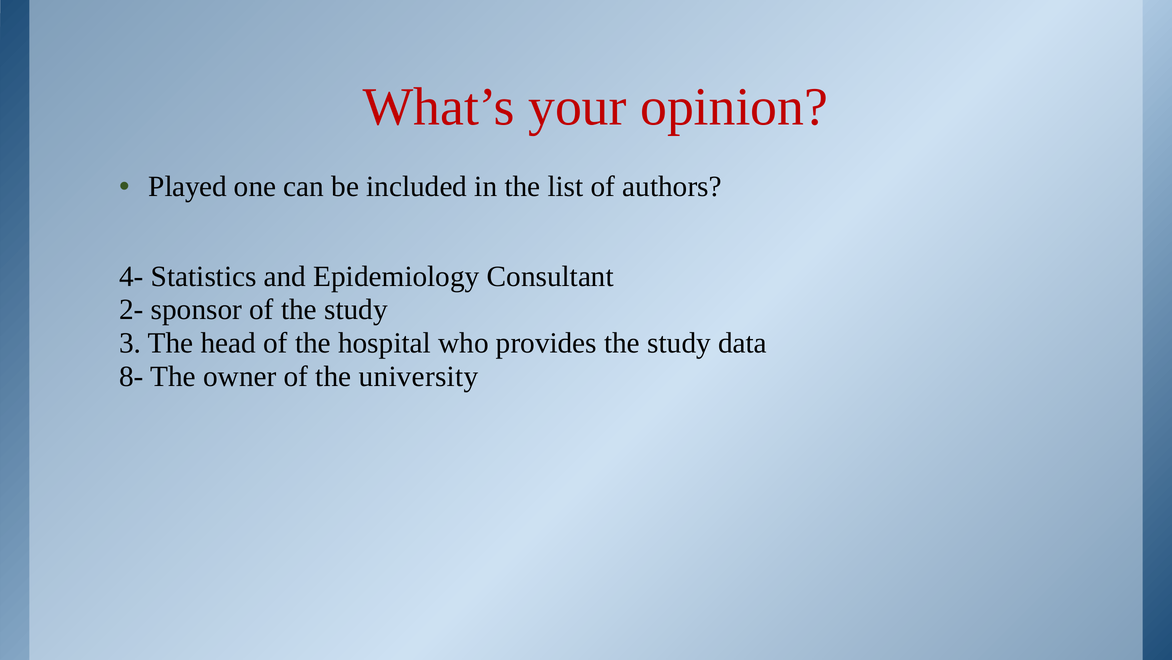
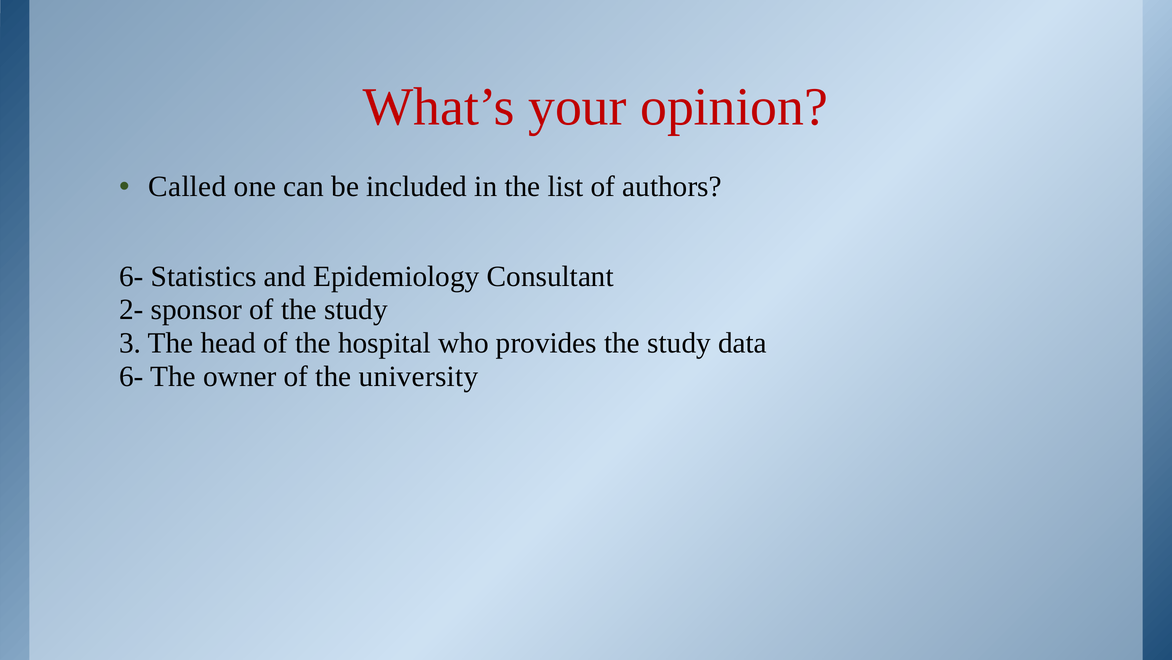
Played: Played -> Called (187, 187)
4-: 4- -> 6- (131, 276)
8-: 8- -> 6- (131, 376)
